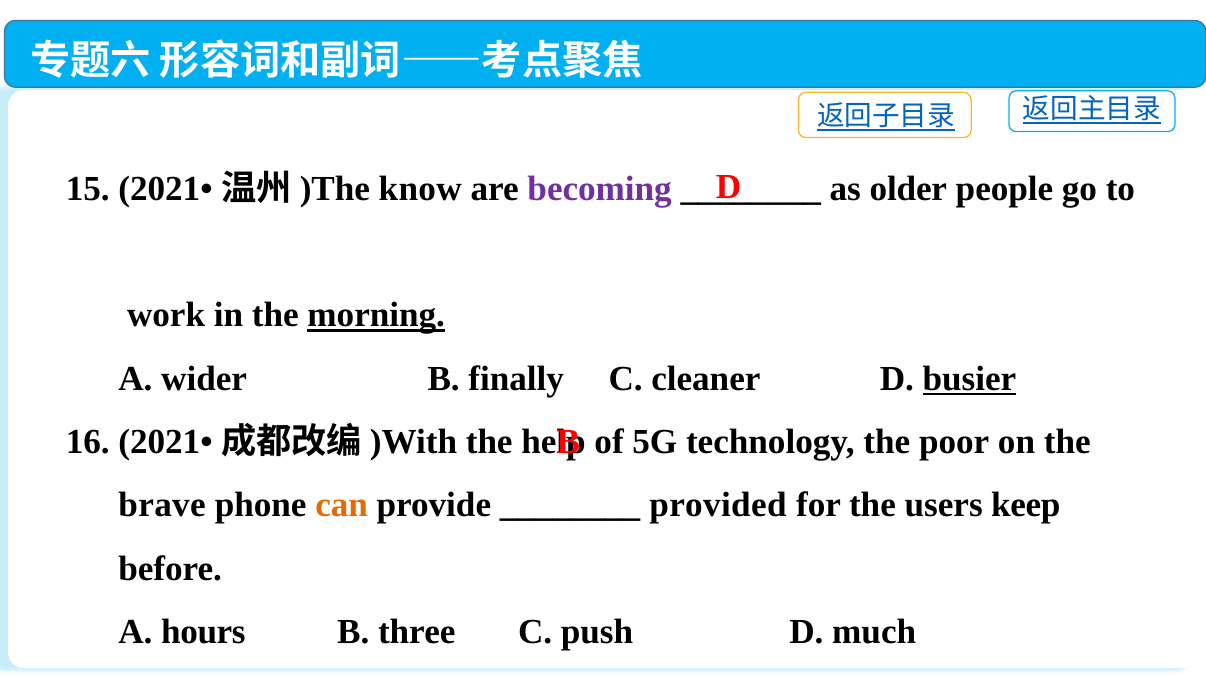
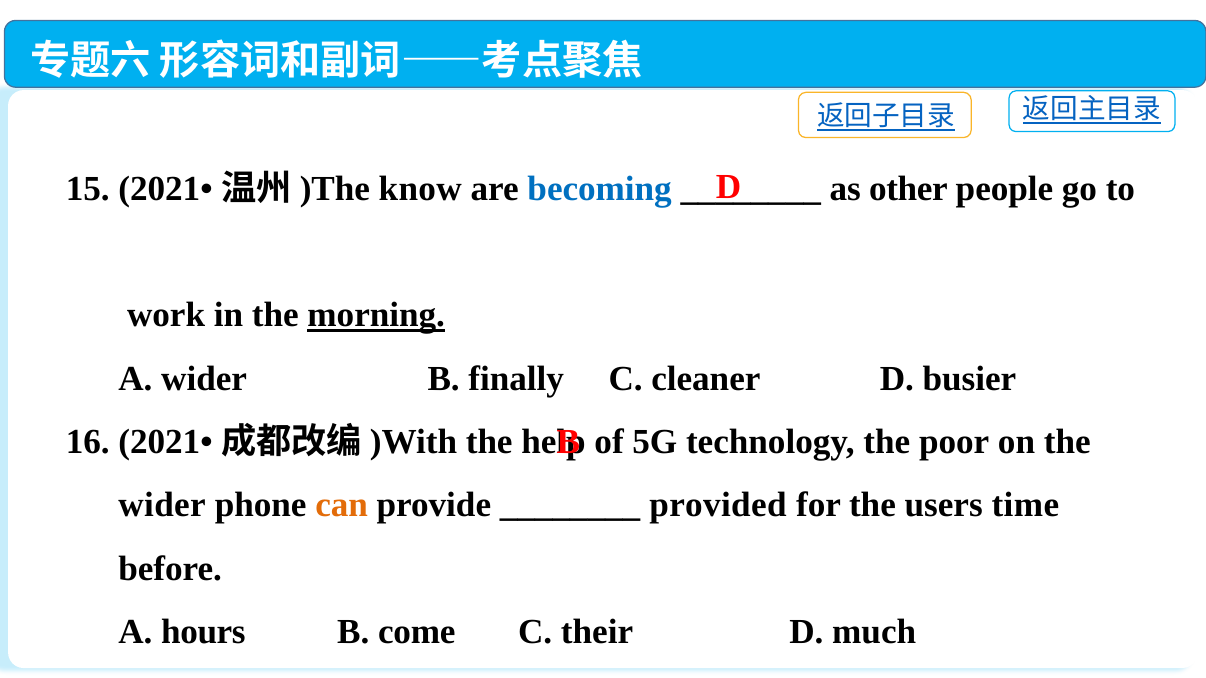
becoming colour: purple -> blue (600, 189)
older: older -> other (908, 189)
busier underline: present -> none (969, 379)
brave: brave -> wider (162, 506)
keep: keep -> time (1025, 506)
three: three -> come (417, 632)
push: push -> their (597, 632)
